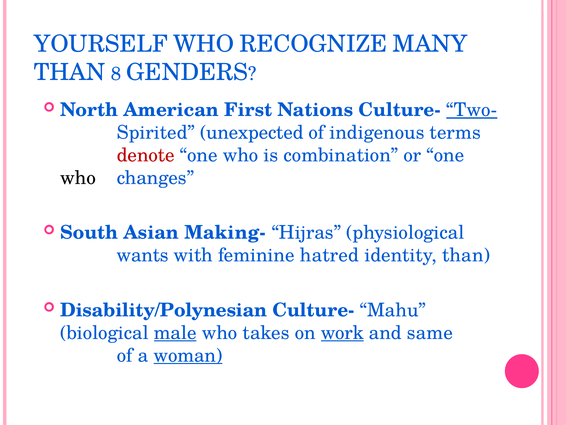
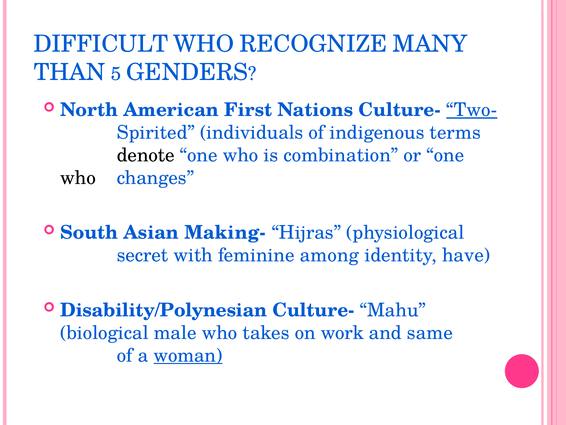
YOURSELF: YOURSELF -> DIFFICULT (101, 44)
8: 8 -> 5 (116, 74)
unexpected: unexpected -> individuals (252, 132)
denote colour: red -> black (146, 155)
wants: wants -> secret (143, 255)
hatred: hatred -> among (329, 255)
identity than: than -> have (466, 255)
male underline: present -> none (175, 332)
work underline: present -> none (342, 332)
